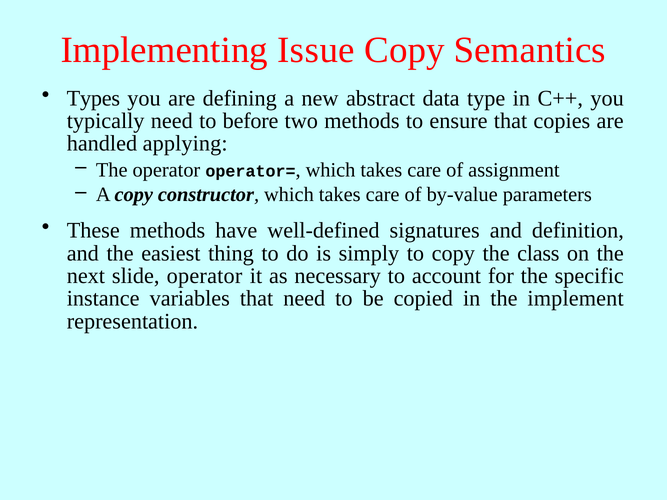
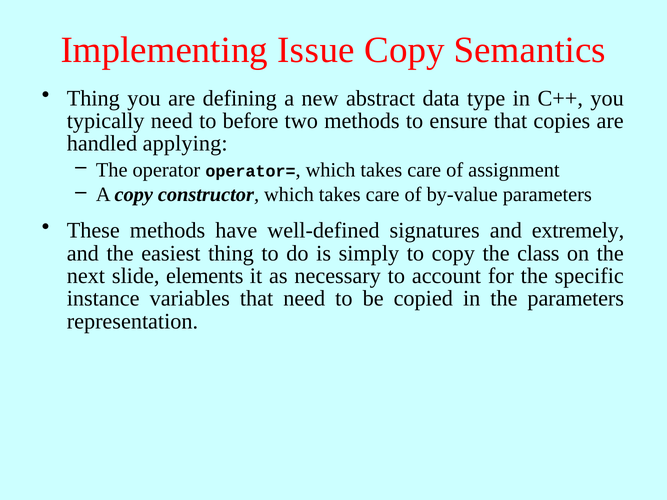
Types: Types -> Thing (93, 98)
definition: definition -> extremely (578, 231)
slide operator: operator -> elements (205, 276)
the implement: implement -> parameters (576, 299)
